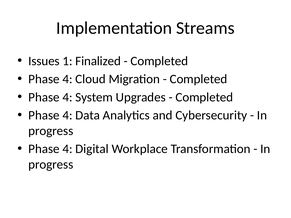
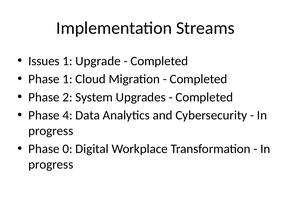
Finalized: Finalized -> Upgrade (98, 61)
4: 4 -> 1 (67, 79)
4: 4 -> 2 (67, 97)
4: 4 -> 0 (67, 149)
